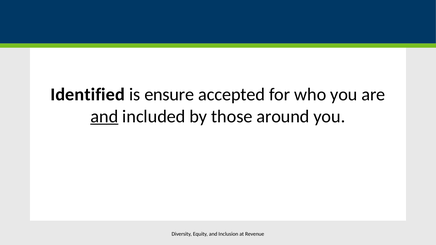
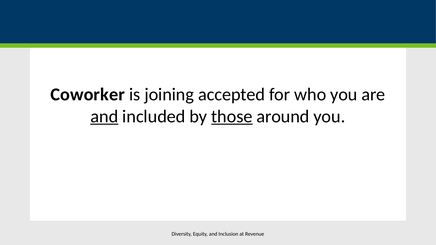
Identified: Identified -> Coworker (88, 95)
ensure: ensure -> joining (169, 95)
those underline: none -> present (232, 116)
